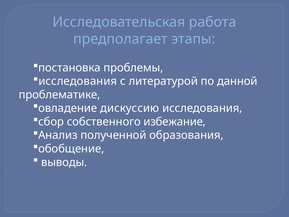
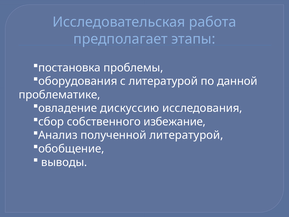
исследования: исследования -> оборудования (78, 81)
полученной образования: образования -> литературой (186, 135)
